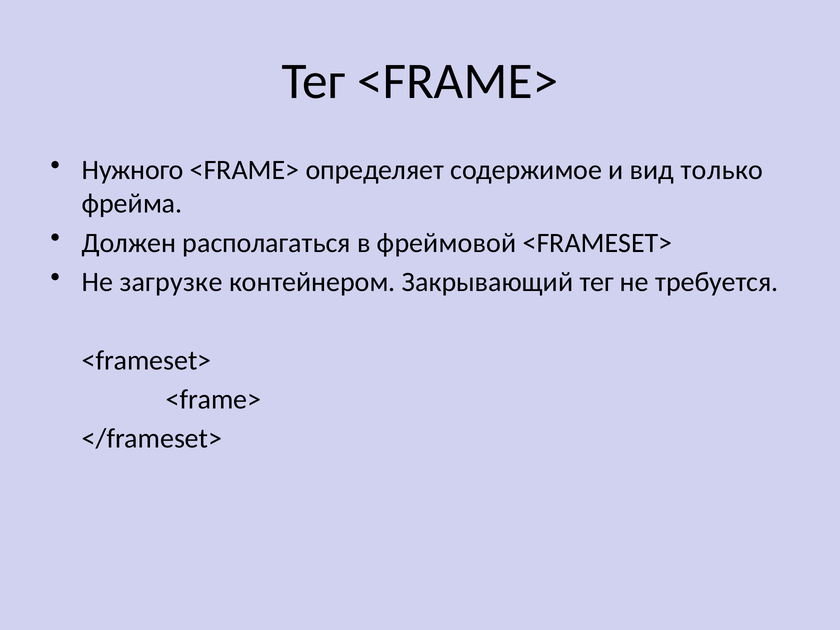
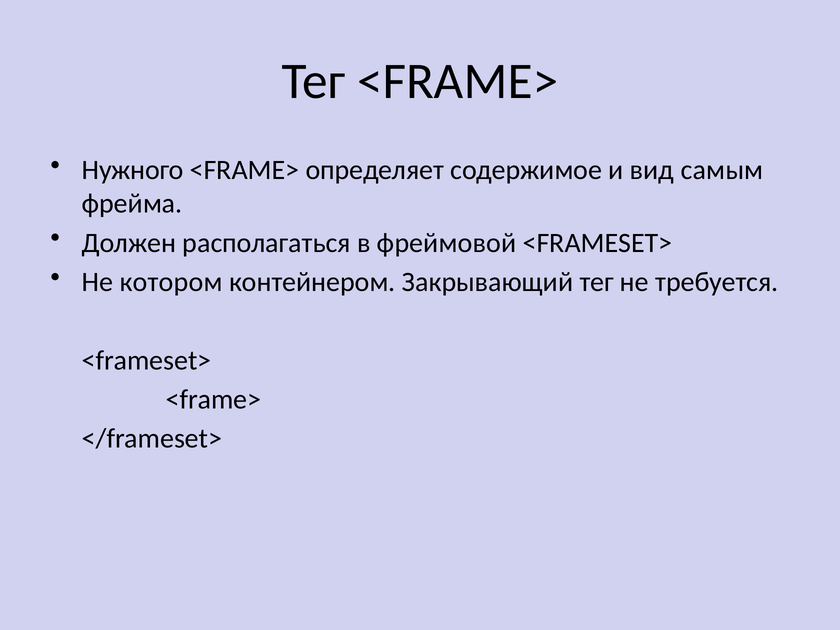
только: только -> самым (722, 170)
загрузке: загрузке -> котором (171, 282)
